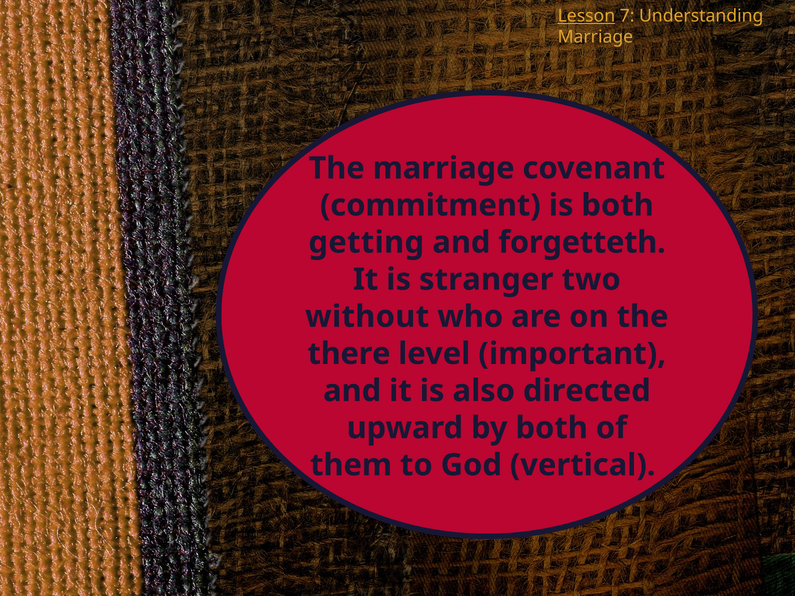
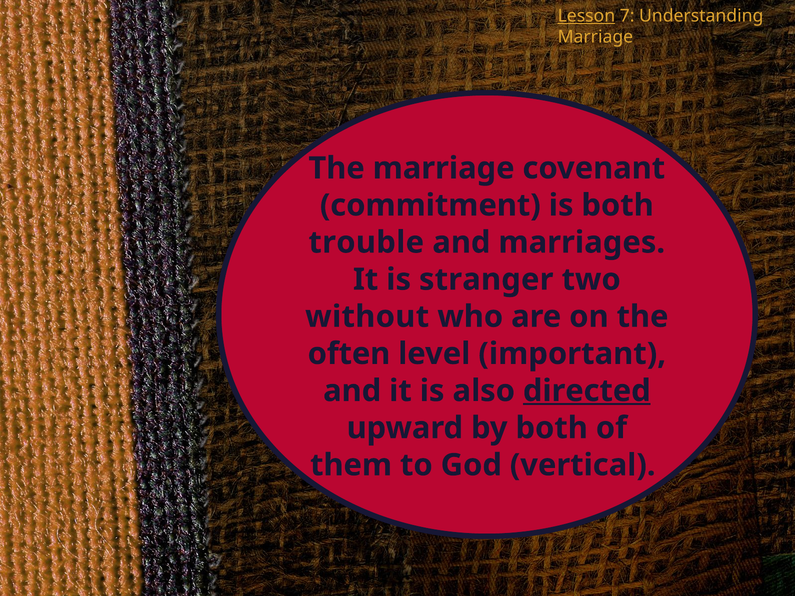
getting: getting -> trouble (366, 243)
forgetteth: forgetteth -> marriages (582, 243)
there: there -> often (349, 354)
directed underline: none -> present (587, 391)
